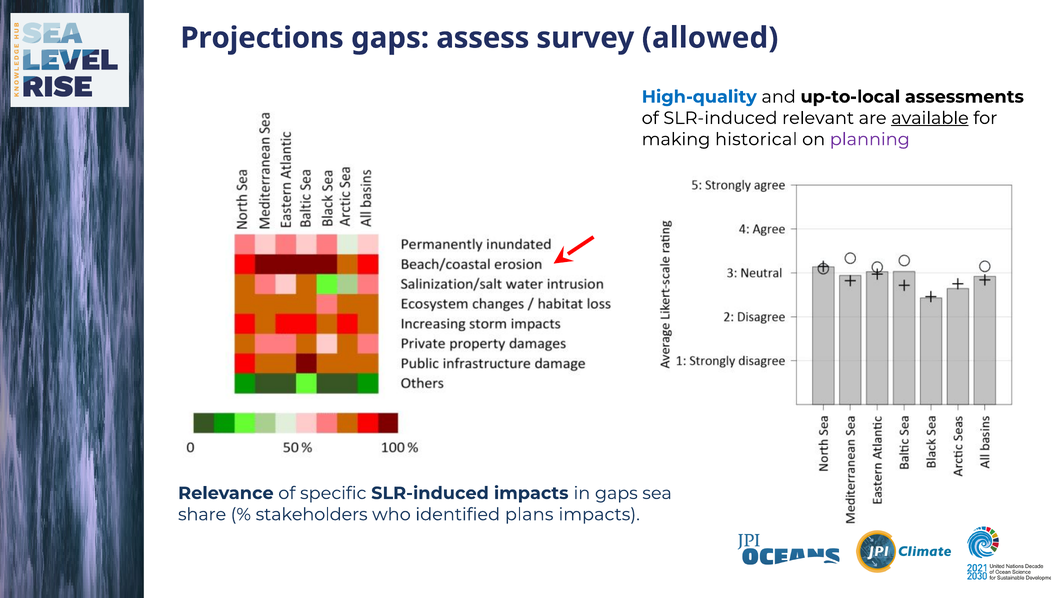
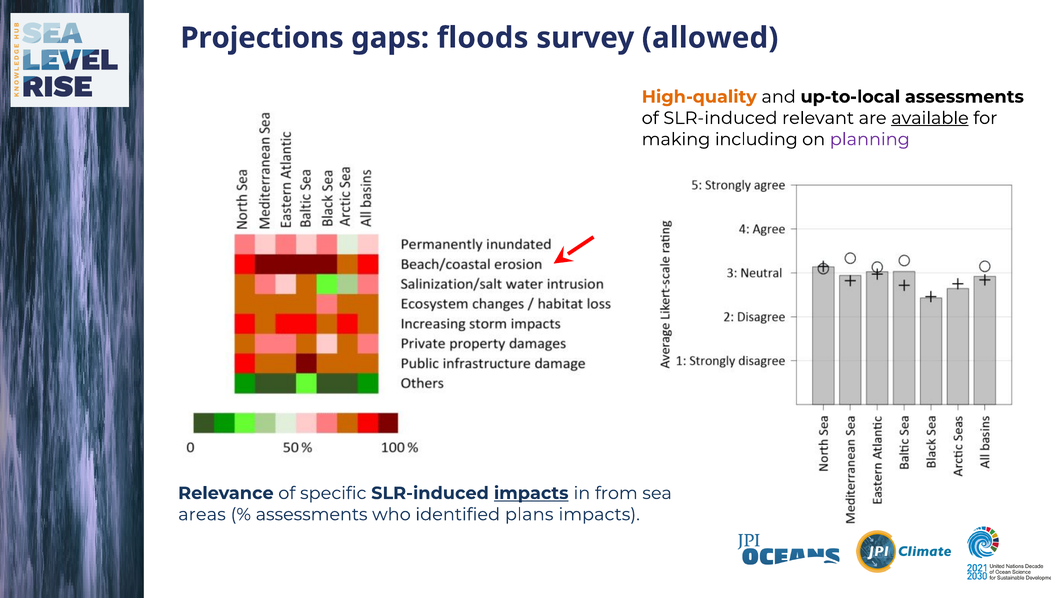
assess: assess -> floods (483, 38)
High-quality colour: blue -> orange (699, 97)
historical: historical -> including (756, 139)
impacts underline: none -> present (531, 493)
in gaps: gaps -> from (616, 493)
share: share -> areas (202, 514)
stakeholders: stakeholders -> assessments (312, 514)
